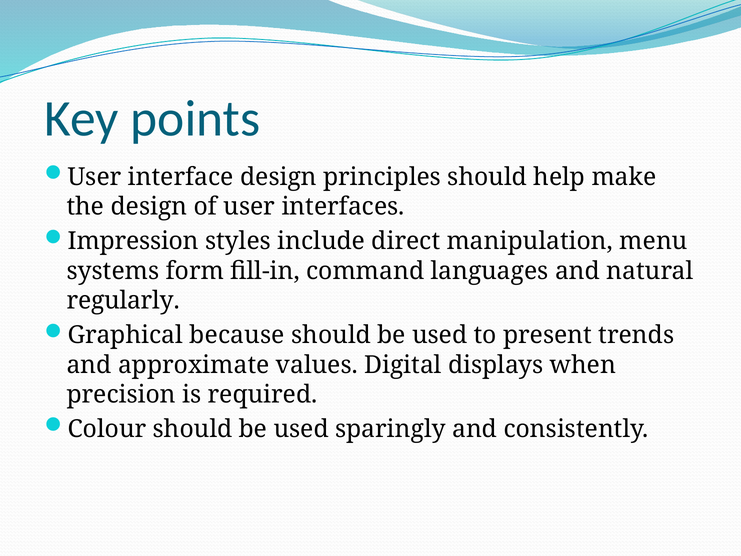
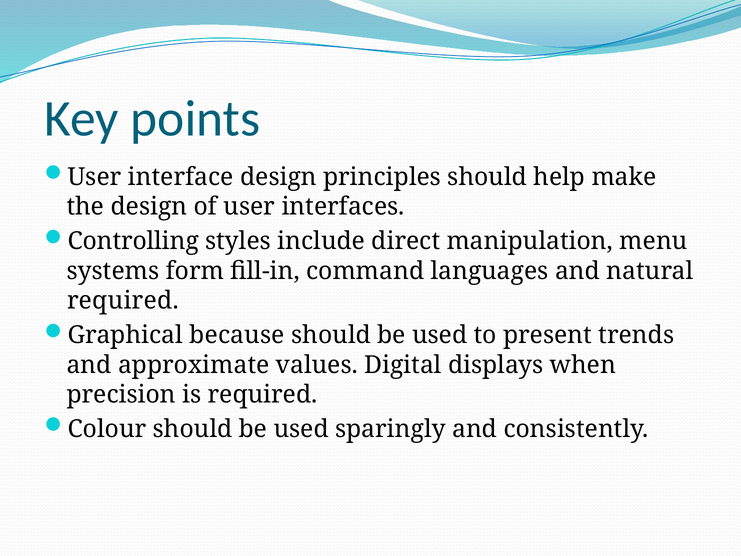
Impression: Impression -> Controlling (133, 241)
regularly: regularly -> required (123, 300)
